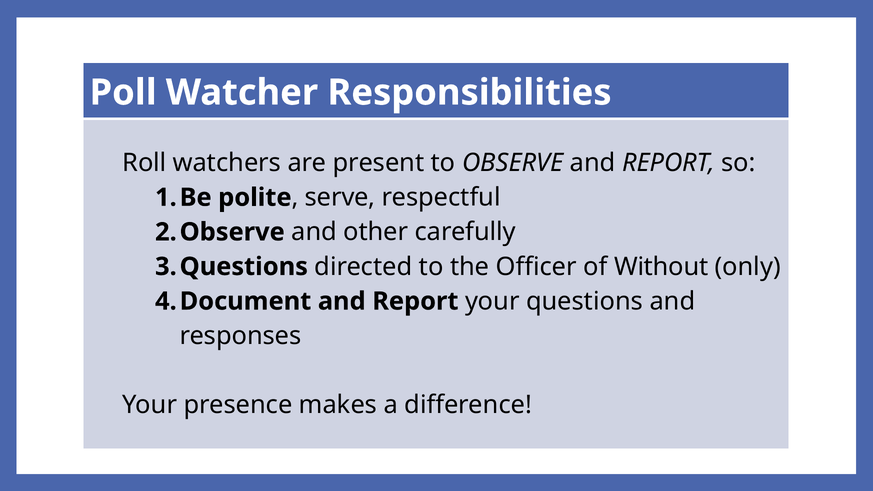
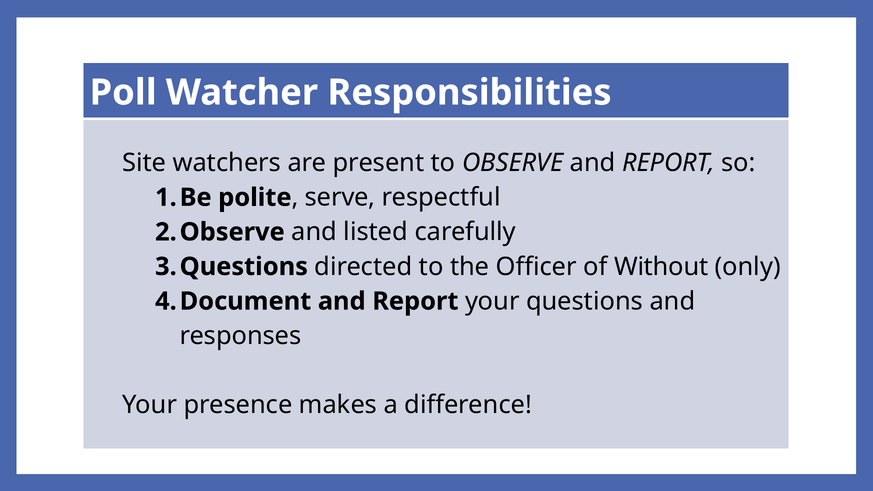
Roll: Roll -> Site (144, 163)
other: other -> listed (376, 232)
